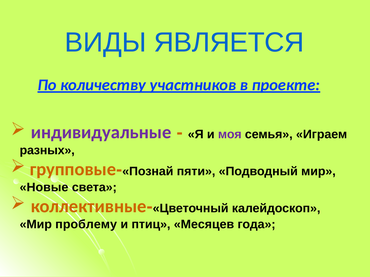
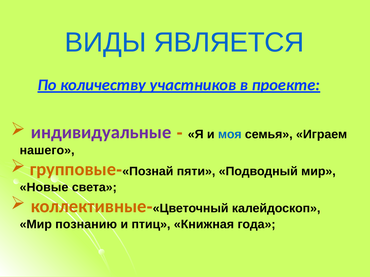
моя colour: purple -> blue (230, 135)
разных: разных -> нашего (47, 151)
проблему: проблему -> познанию (86, 225)
Месяцев: Месяцев -> Книжная (204, 225)
